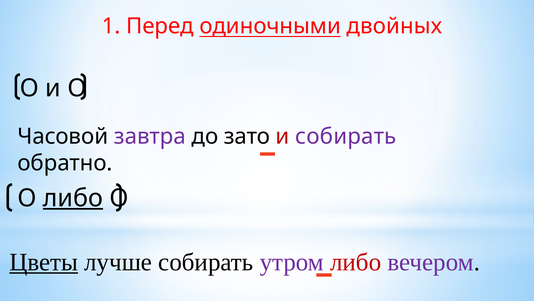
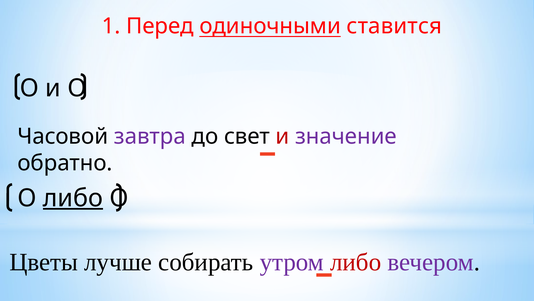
двойных: двойных -> ставится (394, 26)
зато: зато -> свет (247, 136)
и собирать: собирать -> значение (346, 136)
Цветы underline: present -> none (44, 262)
